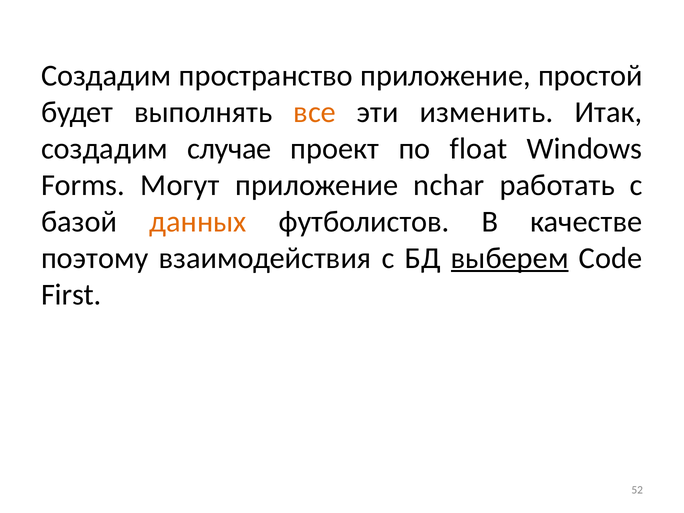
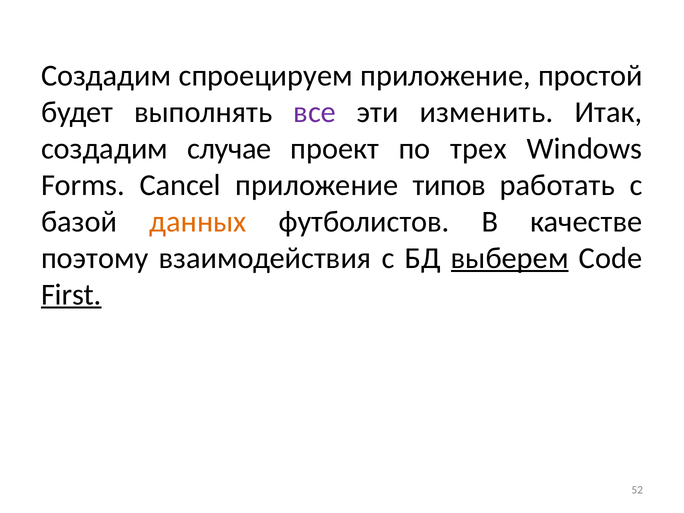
пространство: пространство -> спроецируем (266, 76)
все colour: orange -> purple (315, 112)
float: float -> трех (479, 149)
Могут: Могут -> Cancel (180, 185)
nchar: nchar -> типов (449, 185)
First underline: none -> present (71, 295)
